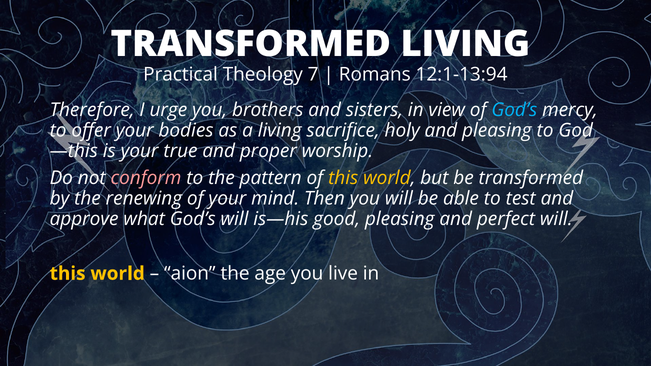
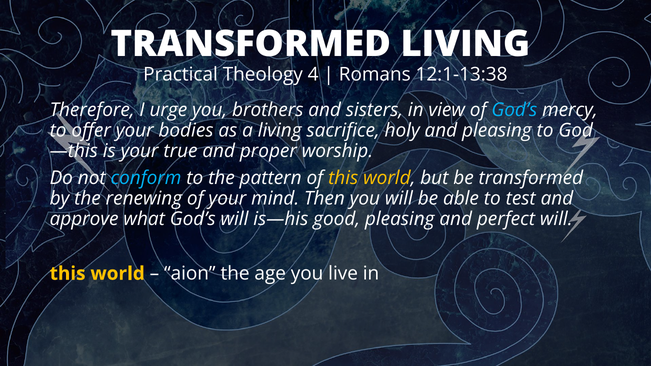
7: 7 -> 4 (313, 75)
12:1-13:94: 12:1-13:94 -> 12:1-13:38 (462, 75)
conform colour: pink -> light blue (146, 178)
